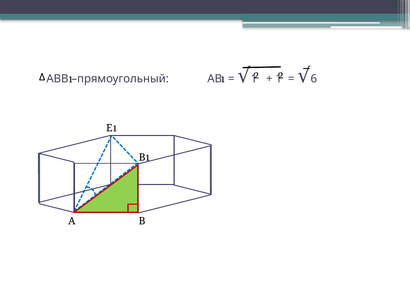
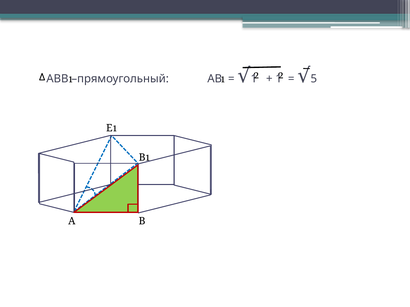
6: 6 -> 5 (314, 79)
